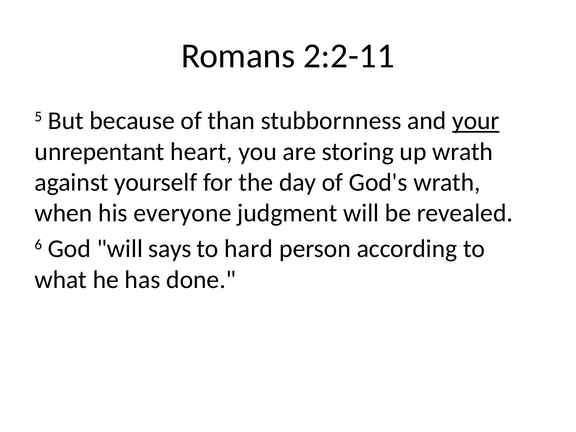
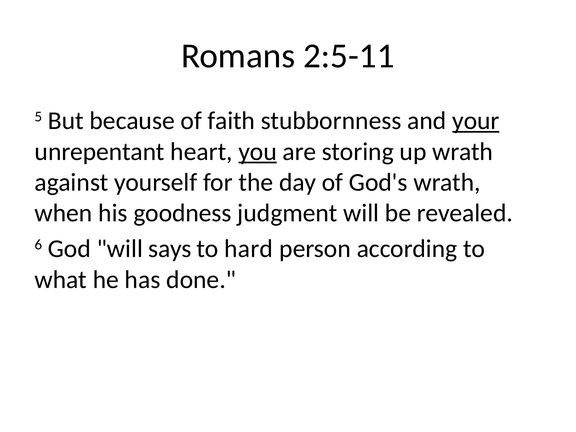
2:2-11: 2:2-11 -> 2:5-11 (349, 56)
than: than -> faith (231, 121)
you underline: none -> present (258, 152)
everyone: everyone -> goodness (182, 213)
